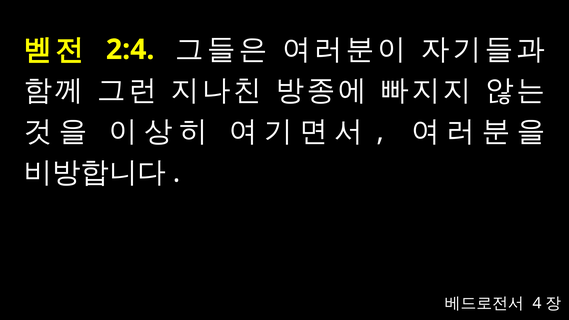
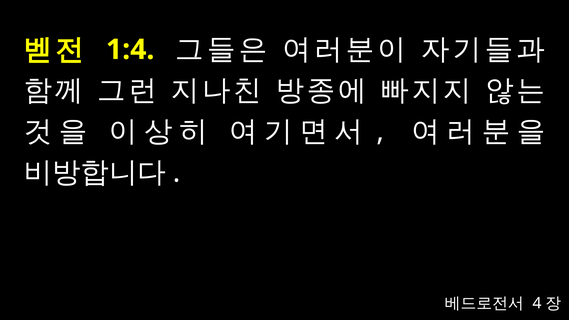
2:4: 2:4 -> 1:4 (130, 50)
